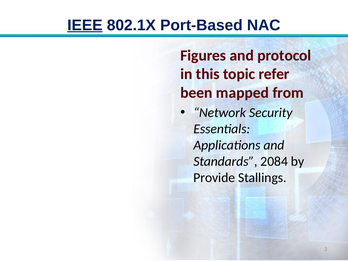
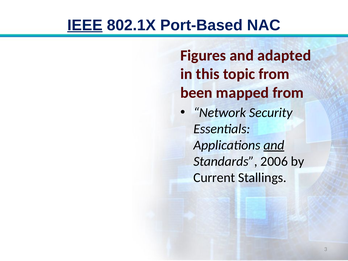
protocol: protocol -> adapted (284, 56)
topic refer: refer -> from (274, 74)
and underline: none -> present (274, 145)
2084: 2084 -> 2006 (274, 161)
Provide: Provide -> Current (214, 178)
